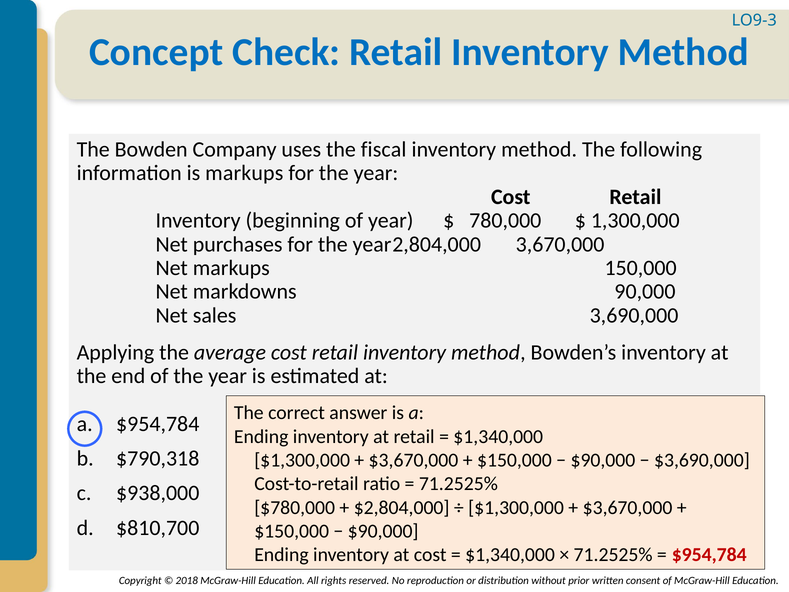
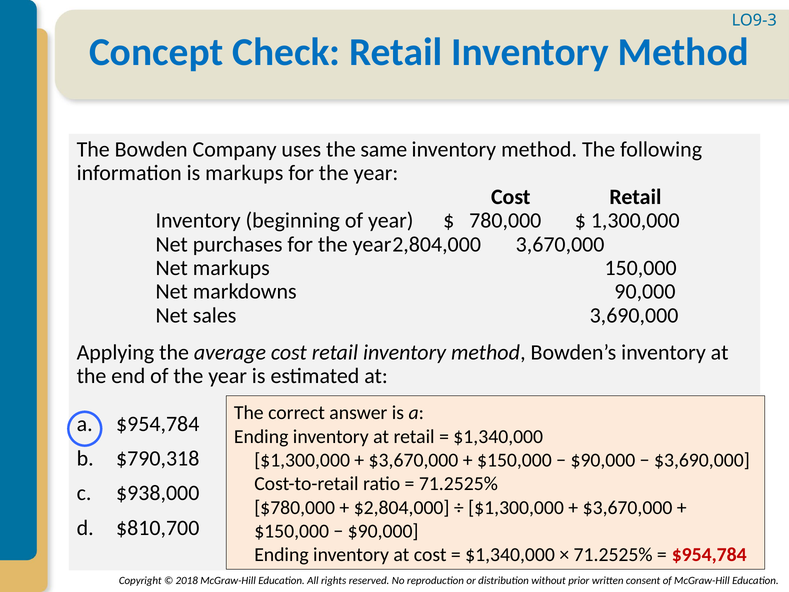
fiscal: fiscal -> same (384, 149)
